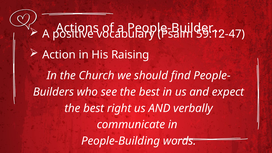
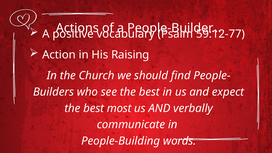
59:12-47: 59:12-47 -> 59:12-77 (221, 34)
right: right -> most (119, 108)
